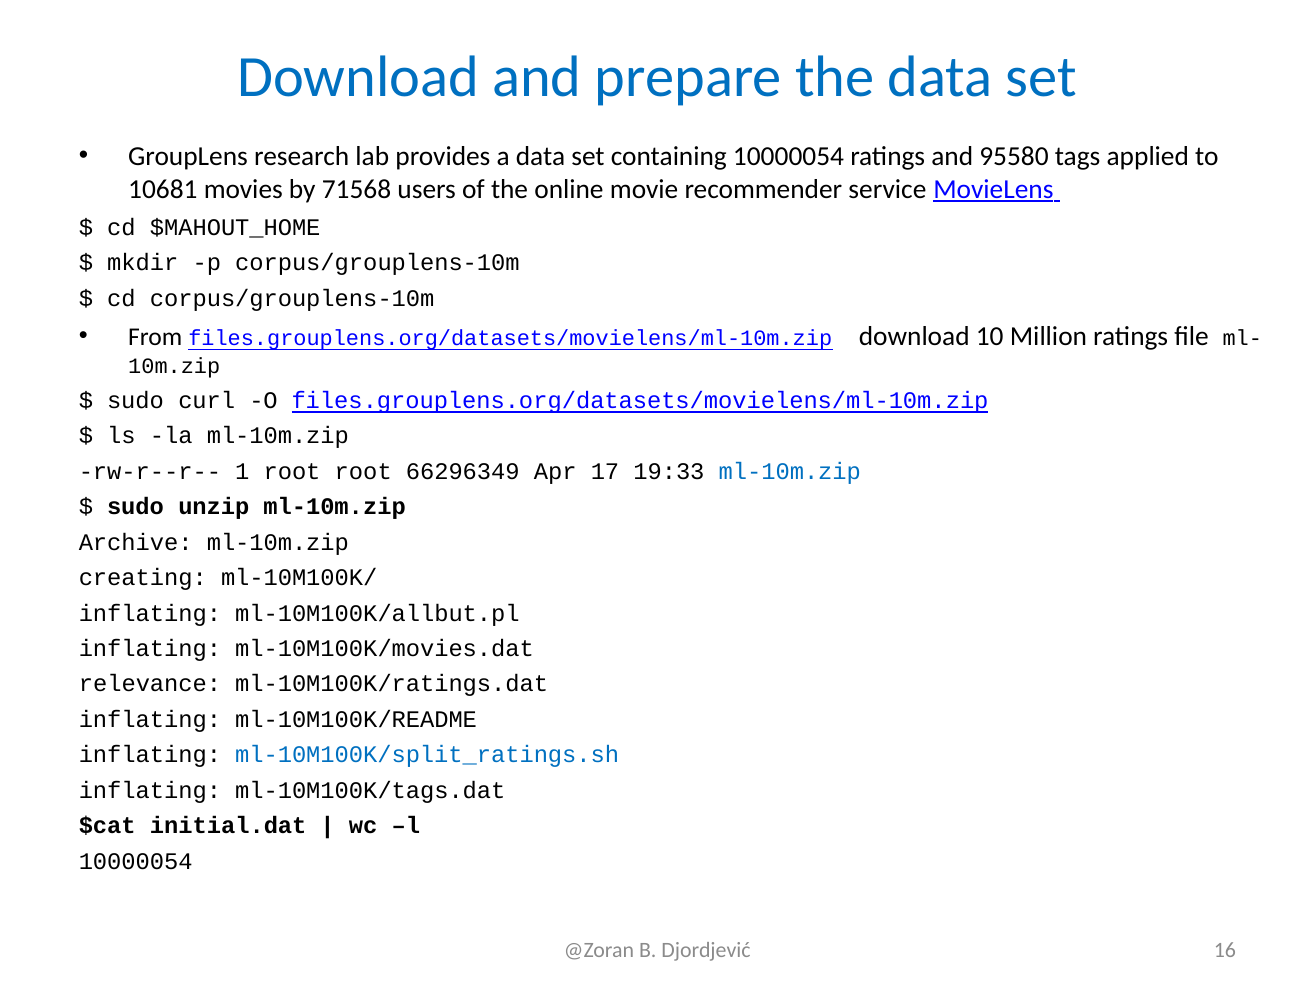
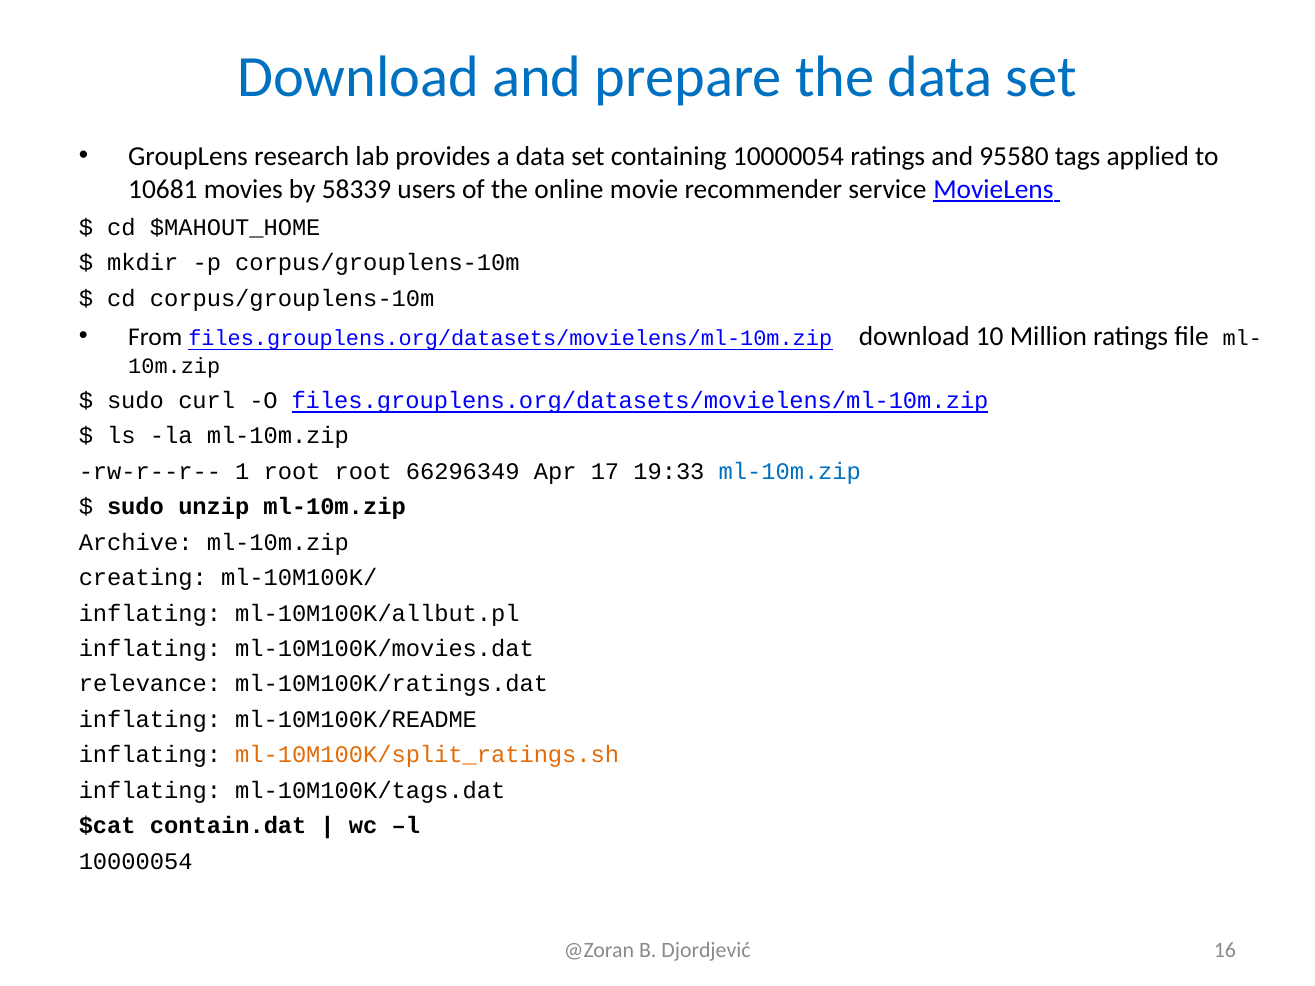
71568: 71568 -> 58339 (357, 189)
ml-10M100K/split_ratings.sh colour: blue -> orange (427, 755)
initial.dat: initial.dat -> contain.dat (228, 826)
